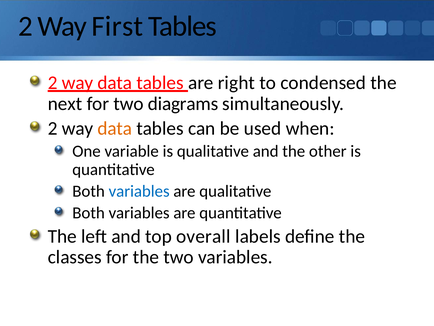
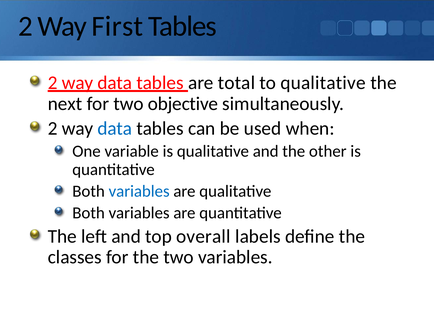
right: right -> total (236, 83)
to condensed: condensed -> qualitative (323, 83)
diagrams: diagrams -> objective (183, 103)
data colour: orange -> blue (115, 128)
